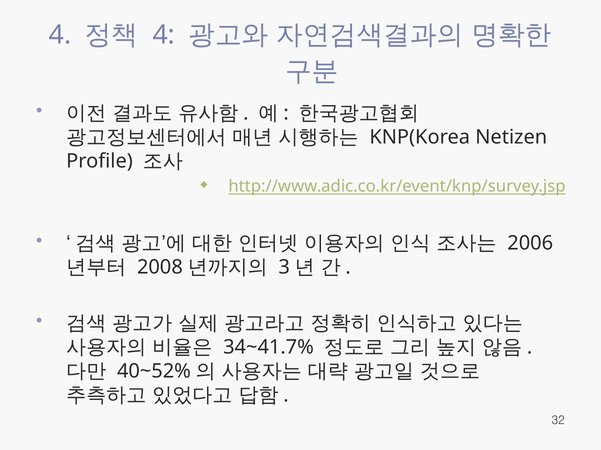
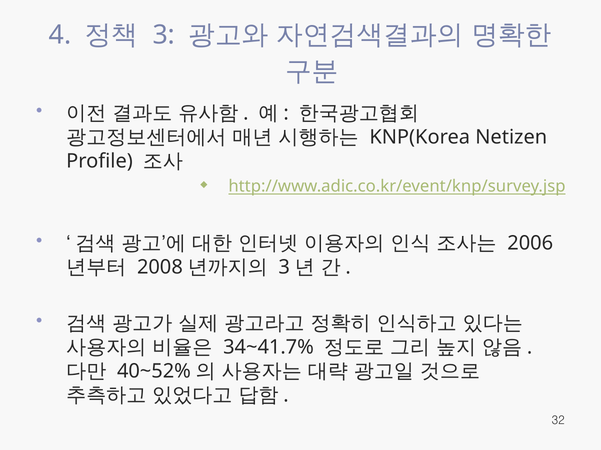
4: 4 -> 3 (164, 35)
